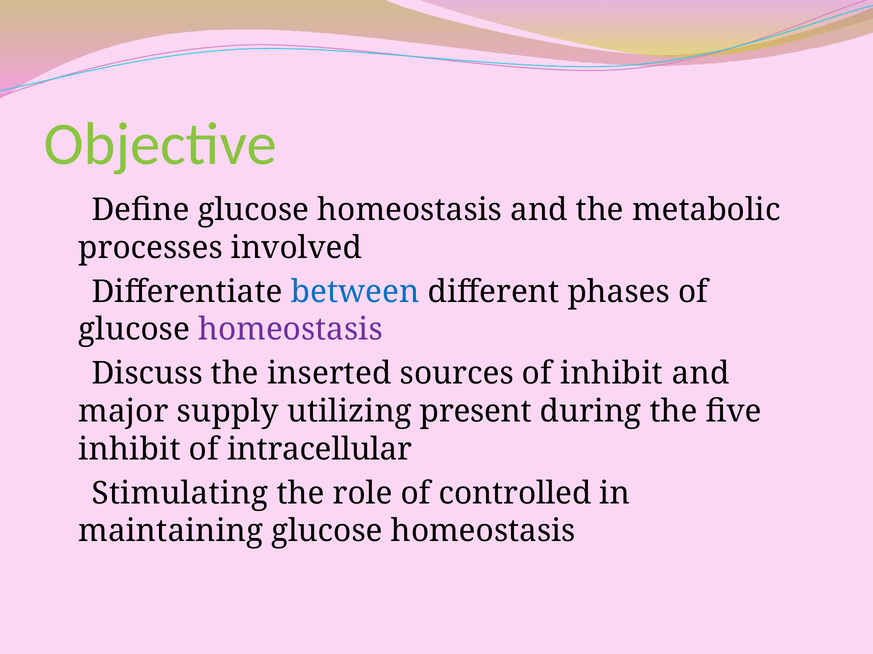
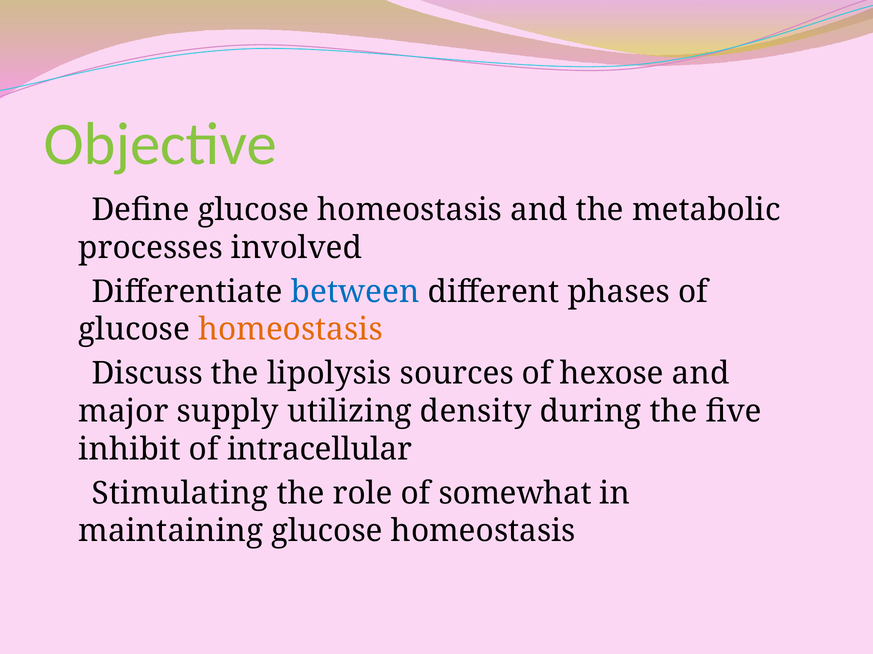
homeostasis colour: purple -> orange (290, 330)
inserted: inserted -> lipolysis (329, 374)
of inhibit: inhibit -> hexose (612, 374)
present: present -> density (476, 412)
controlled: controlled -> somewhat (515, 494)
